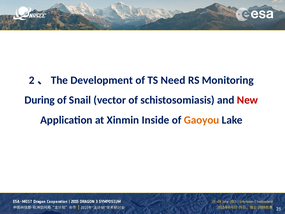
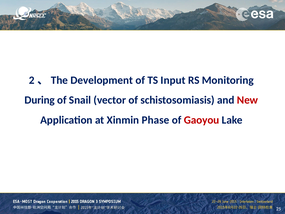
Need: Need -> Input (173, 80)
Inside: Inside -> Phase (155, 120)
Gaoyou colour: orange -> red (202, 120)
